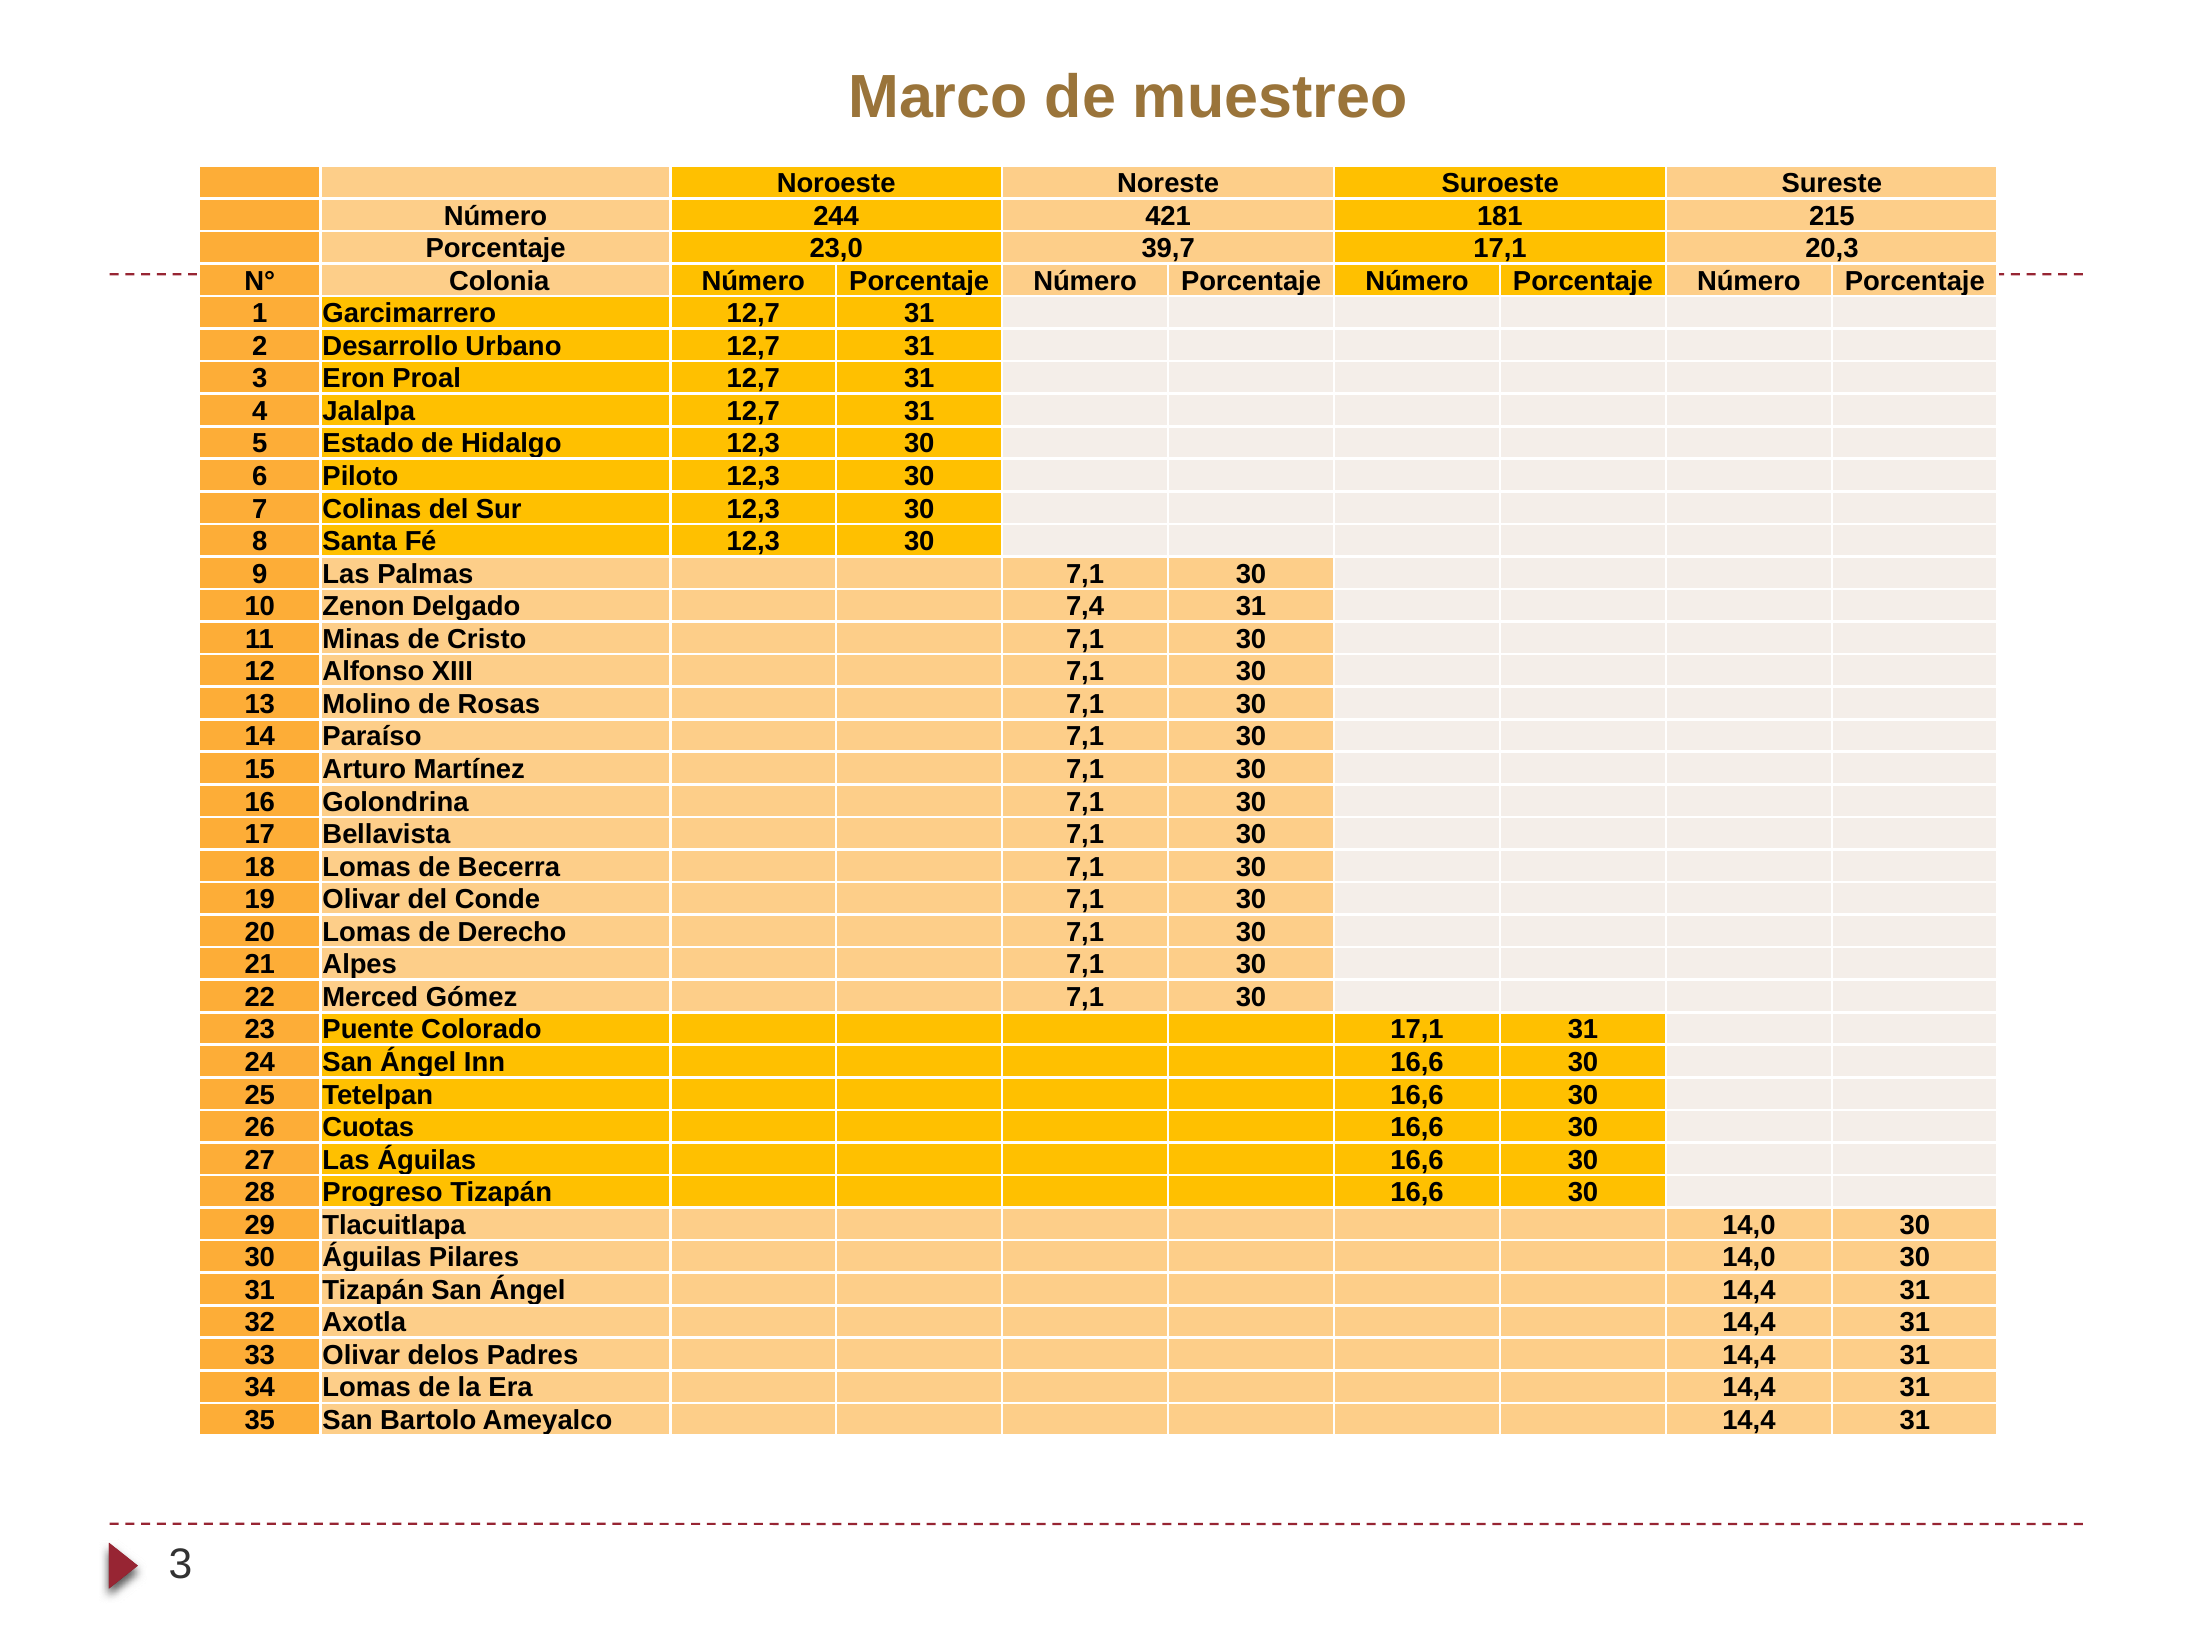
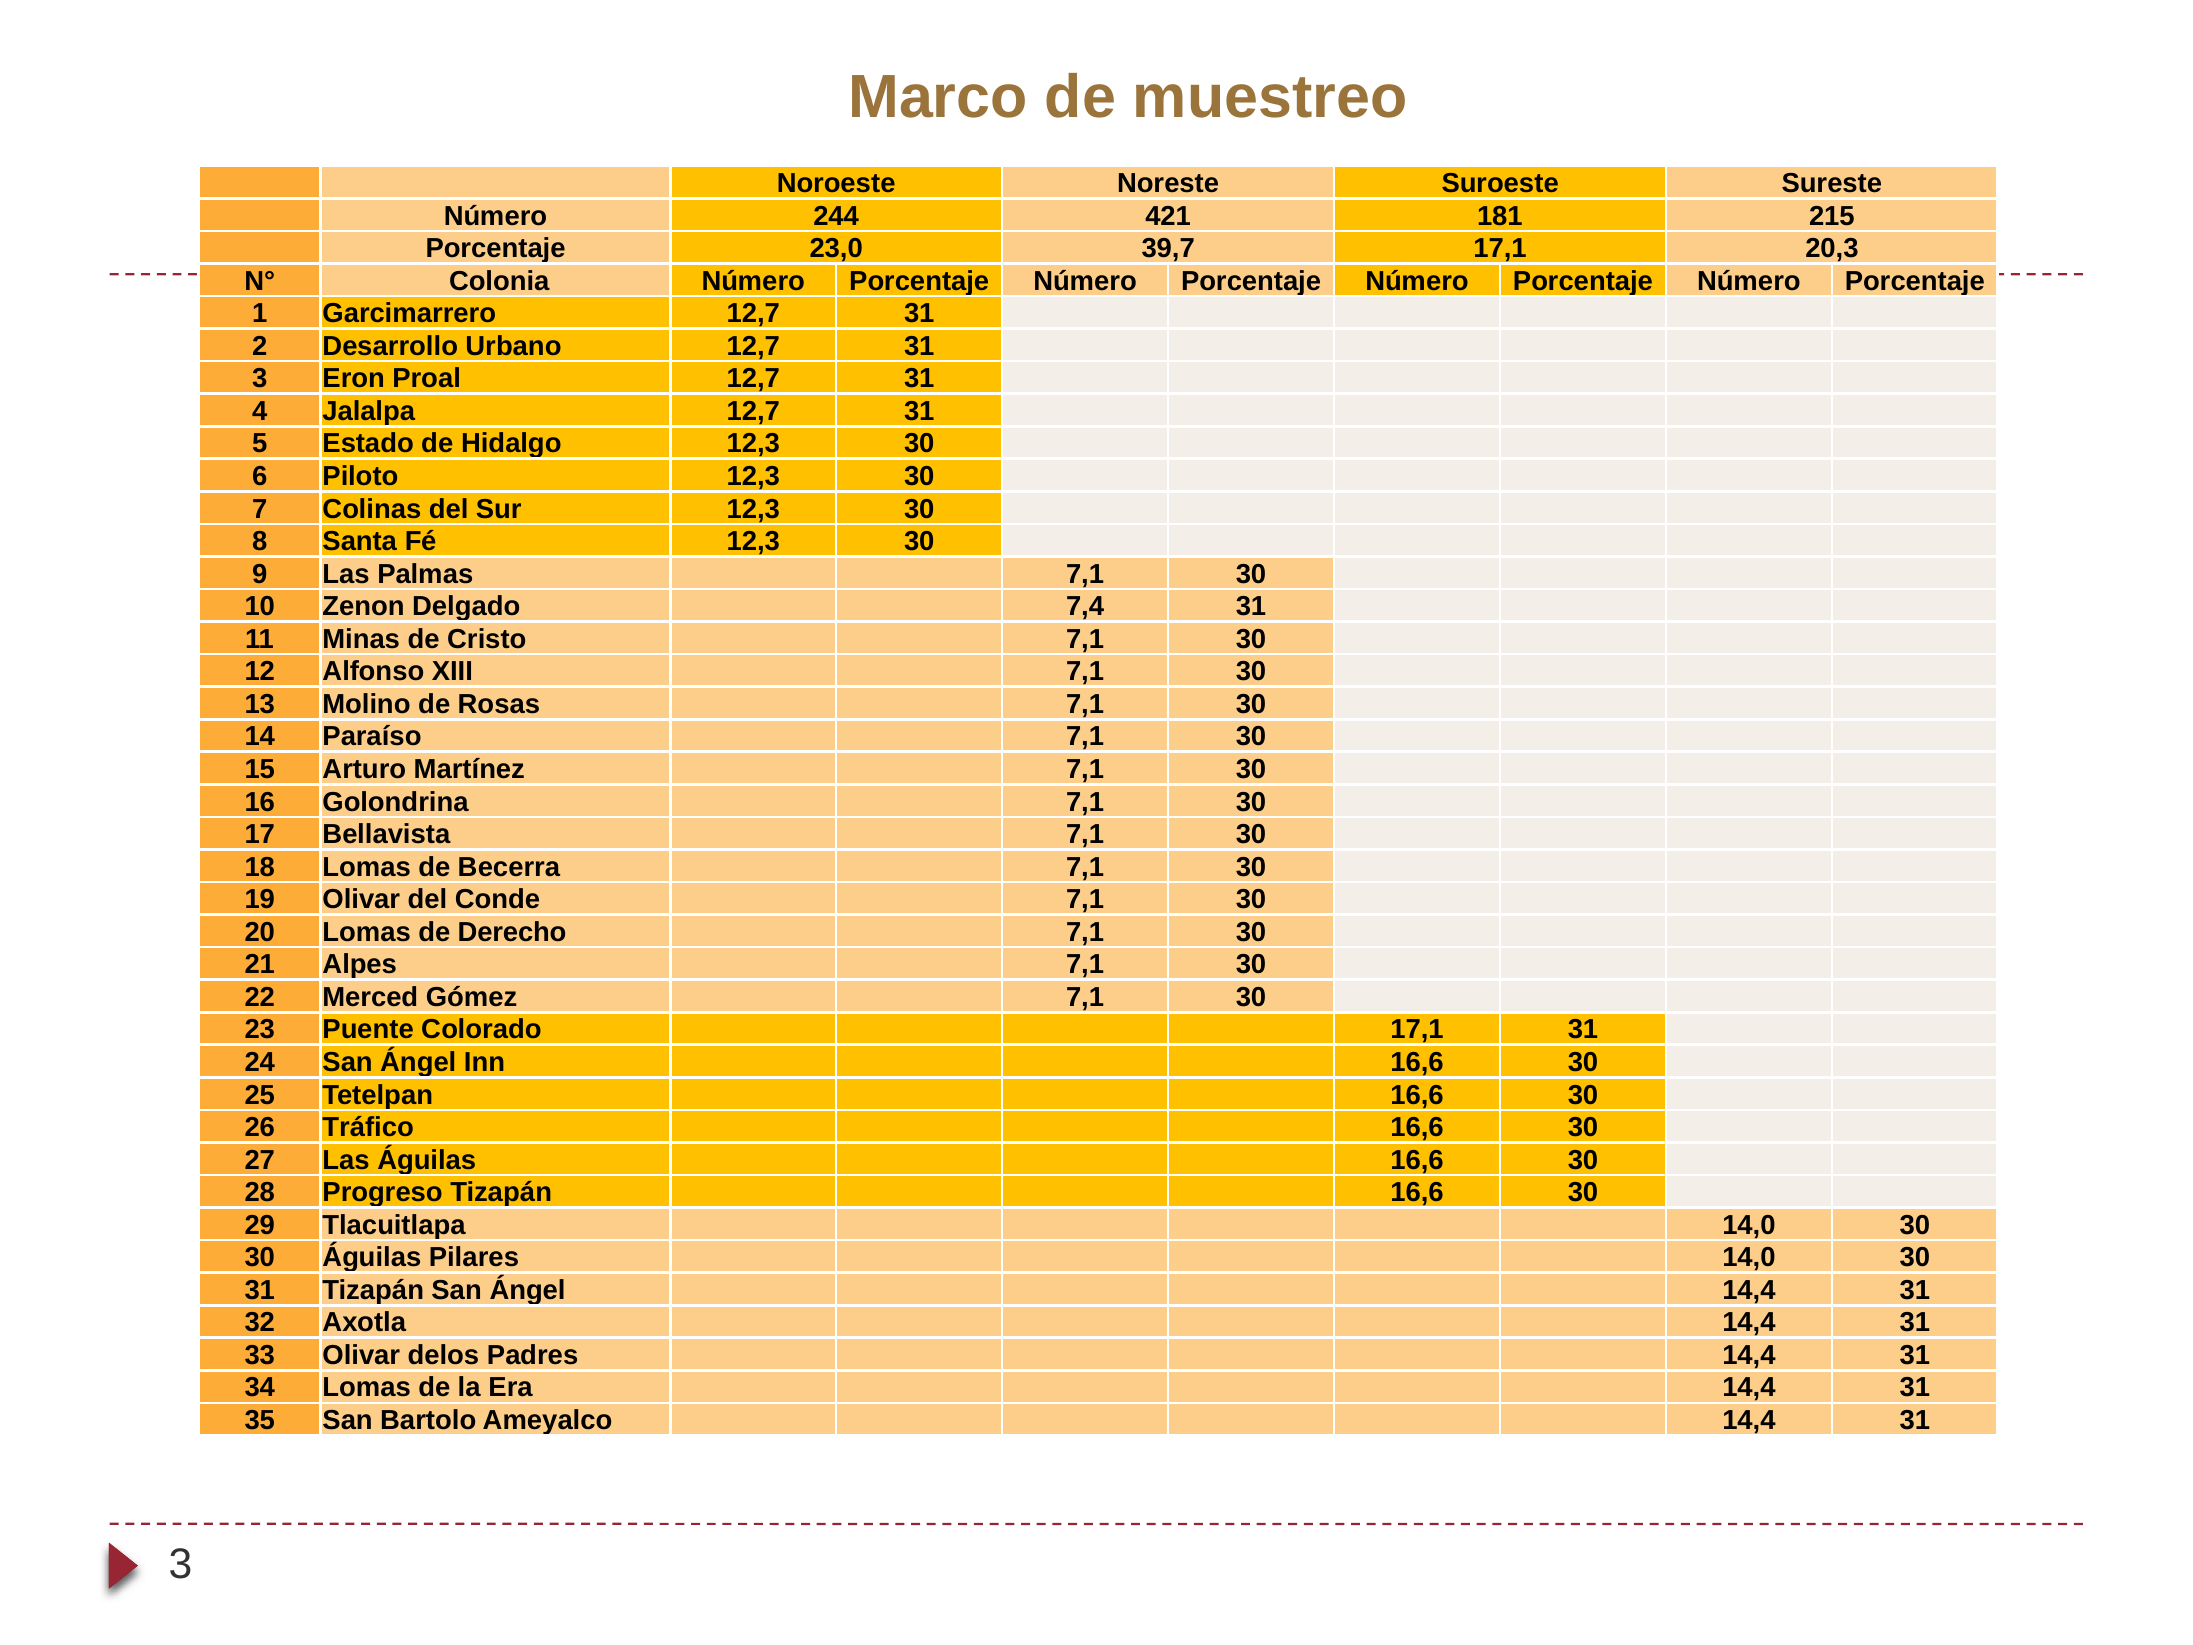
Cuotas: Cuotas -> Tráfico (368, 1127)
